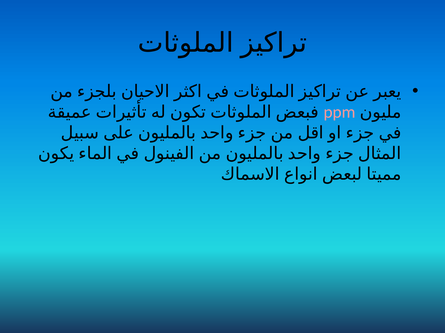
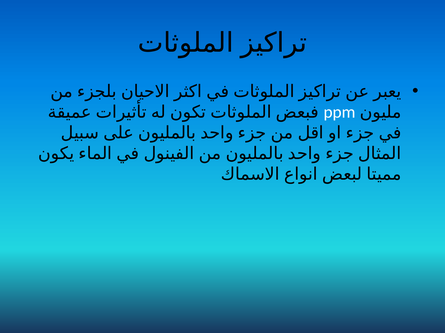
ppm colour: pink -> white (339, 112)
